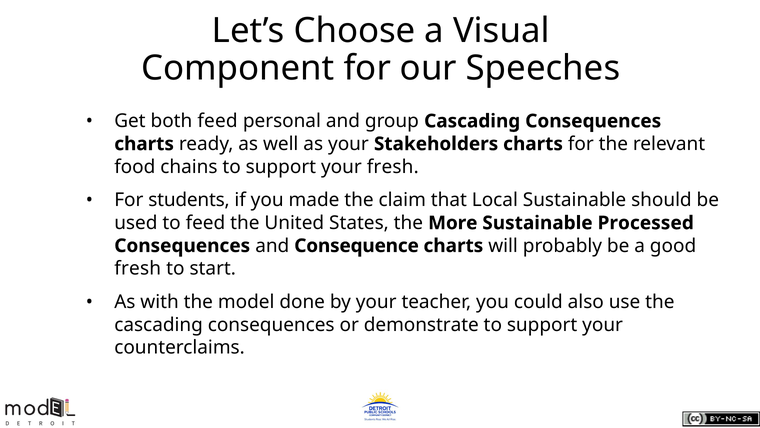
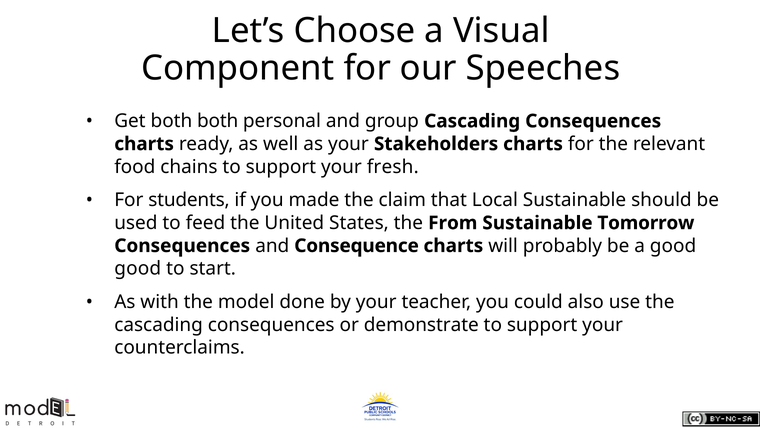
both feed: feed -> both (218, 121)
More: More -> From (453, 223)
Processed: Processed -> Tomorrow (646, 223)
fresh: fresh -> good (138, 268)
